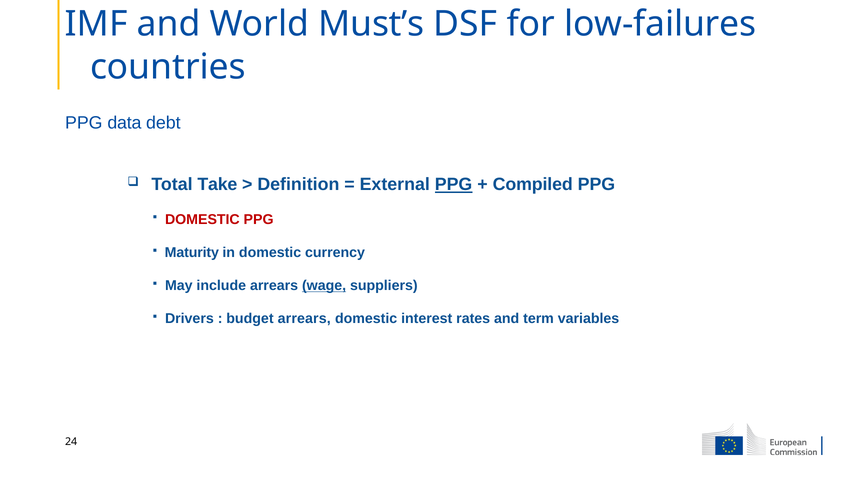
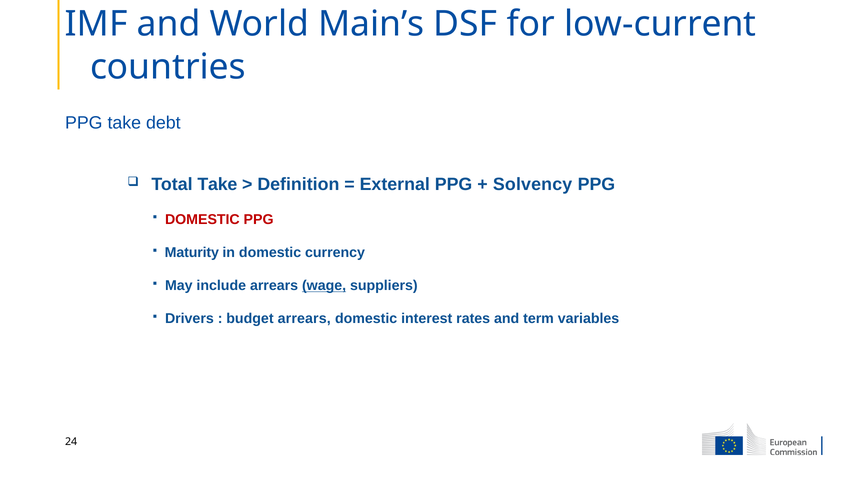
Must’s: Must’s -> Main’s (371, 24)
low-failures: low-failures -> low-current (660, 24)
PPG data: data -> take (124, 123)
PPG underline: present -> none (454, 184)
Compiled: Compiled -> Solvency (533, 184)
